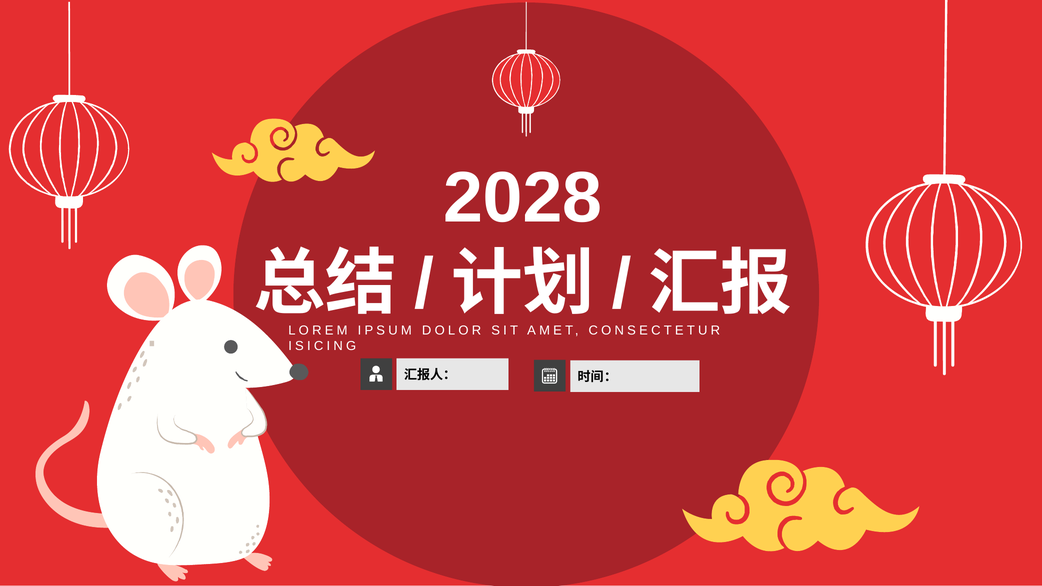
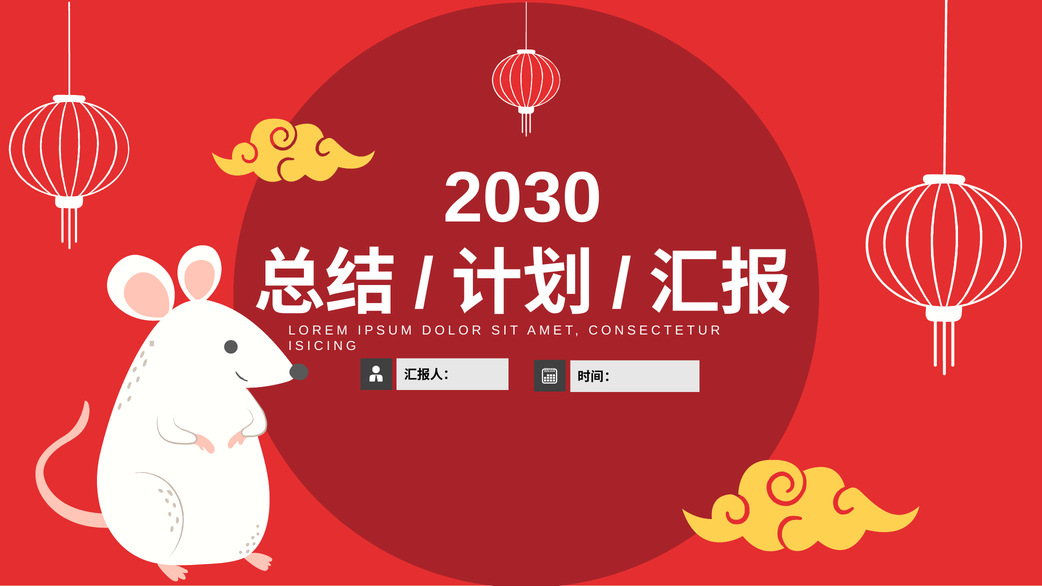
2028: 2028 -> 2030 (523, 198)
